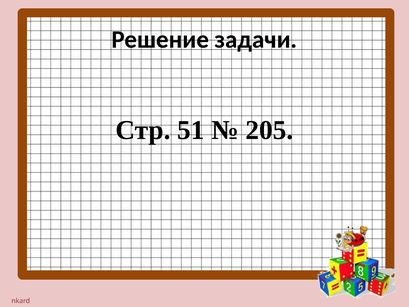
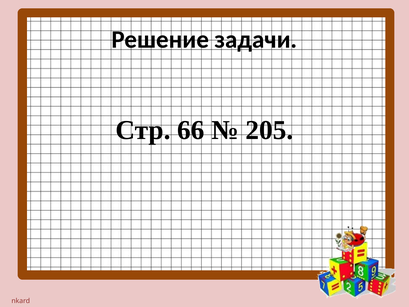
51: 51 -> 66 (191, 130)
